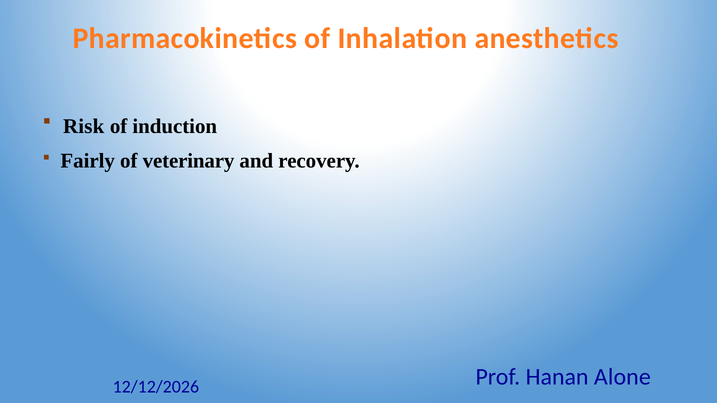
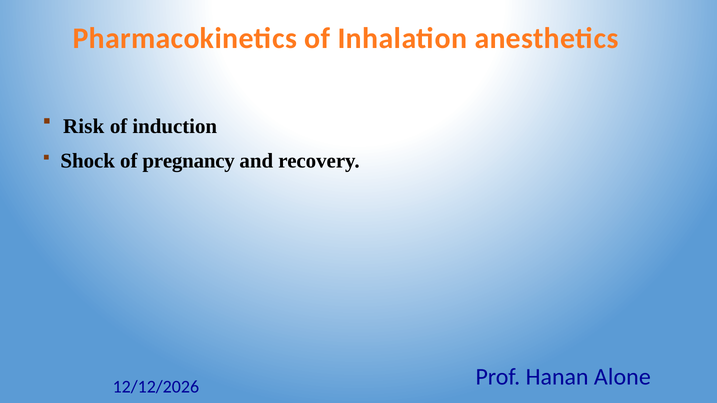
Fairly: Fairly -> Shock (88, 161)
veterinary: veterinary -> pregnancy (189, 161)
